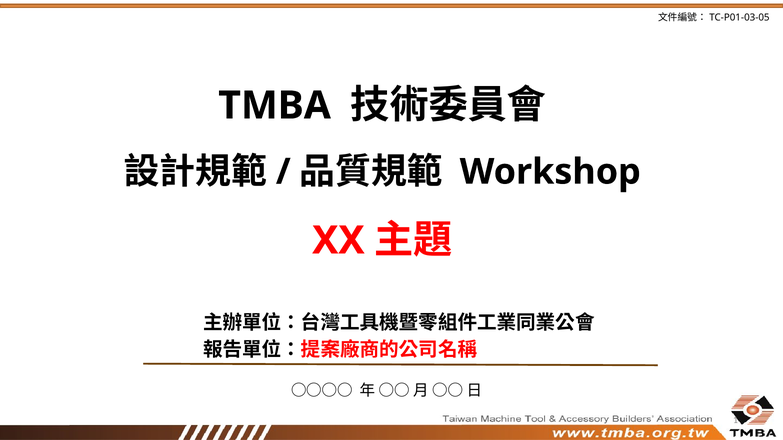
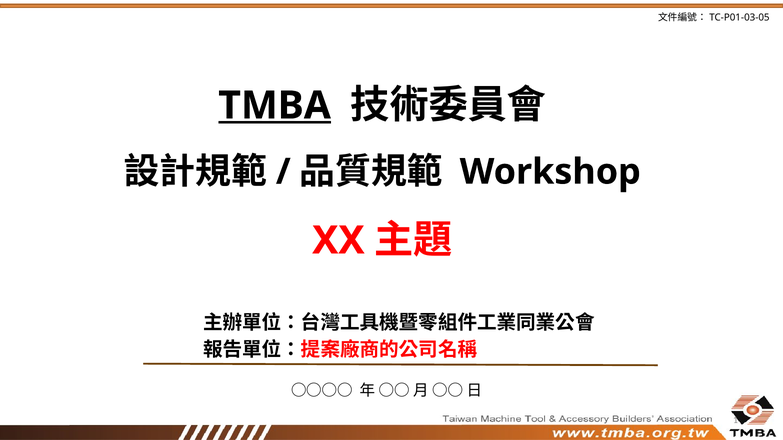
TMBA underline: none -> present (275, 106)
